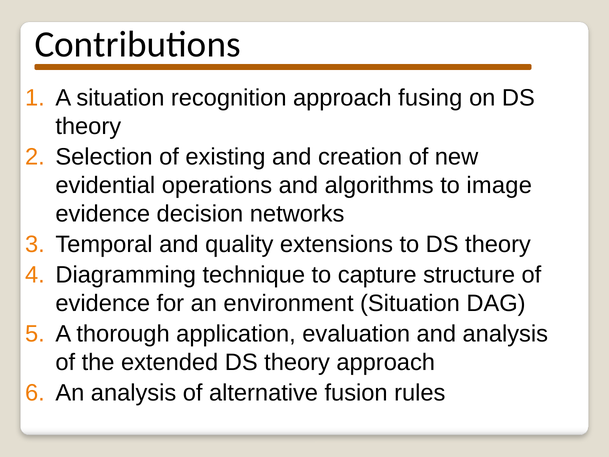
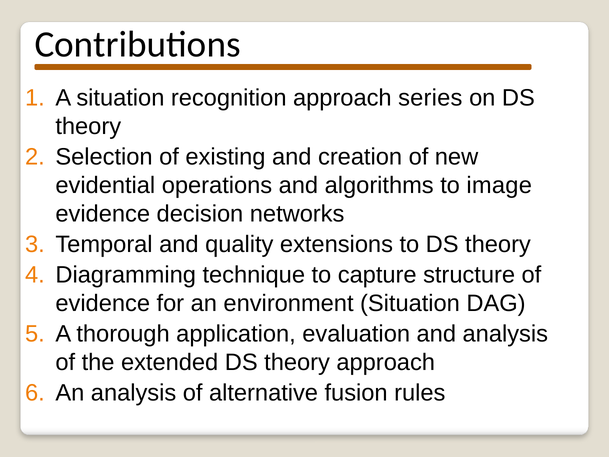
fusing: fusing -> series (430, 98)
